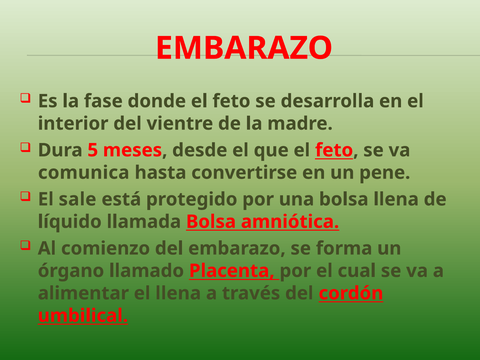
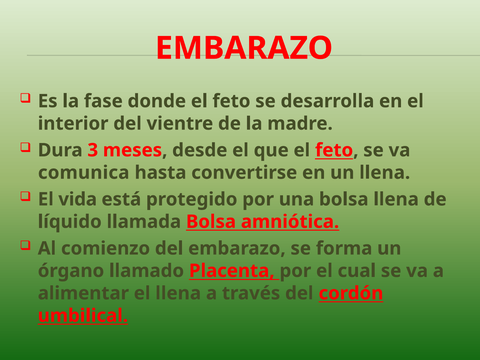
5: 5 -> 3 (93, 150)
un pene: pene -> llena (385, 173)
sale: sale -> vida (78, 199)
